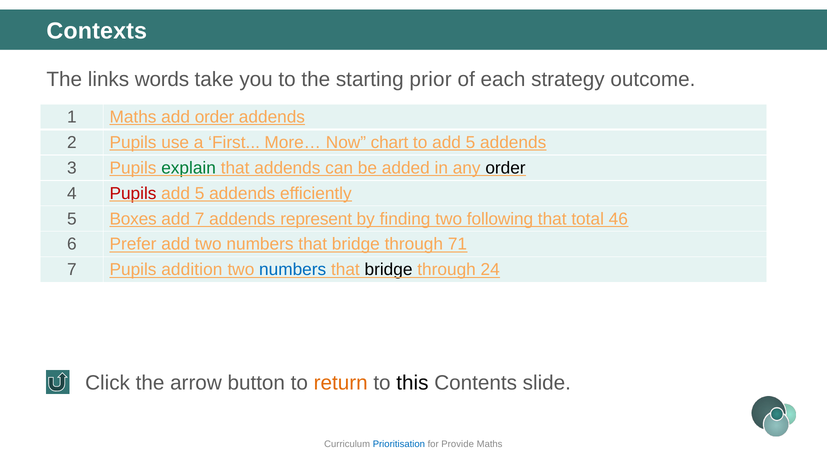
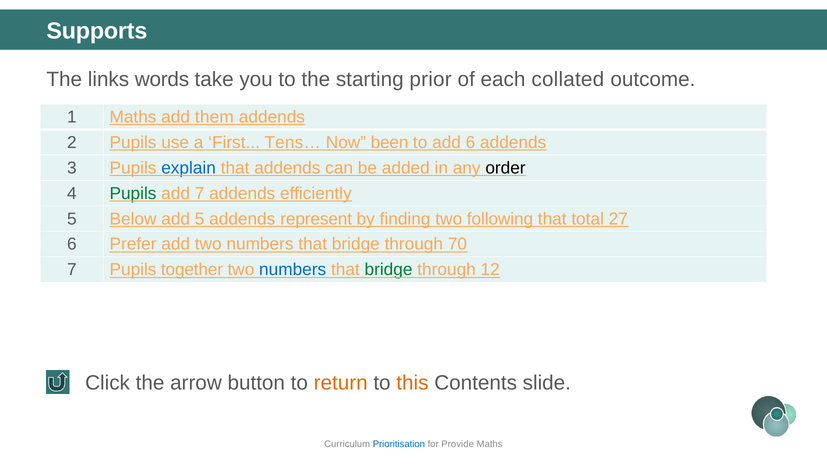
Contexts: Contexts -> Supports (97, 31)
strategy: strategy -> collated (568, 79)
add order: order -> them (214, 117)
More…: More… -> Tens… (293, 143)
chart: chart -> been (390, 143)
to add 5: 5 -> 6 (471, 143)
explain colour: green -> blue (189, 168)
Pupils colour: red -> green (133, 193)
5: 5 -> 7 (200, 193)
Boxes: Boxes -> Below (133, 219)
add 7: 7 -> 5 (200, 219)
46: 46 -> 27 (618, 219)
71: 71 -> 70 (457, 244)
addition: addition -> together (192, 270)
bridge colour: black -> green (389, 270)
24: 24 -> 12 (490, 270)
this colour: black -> orange (412, 383)
